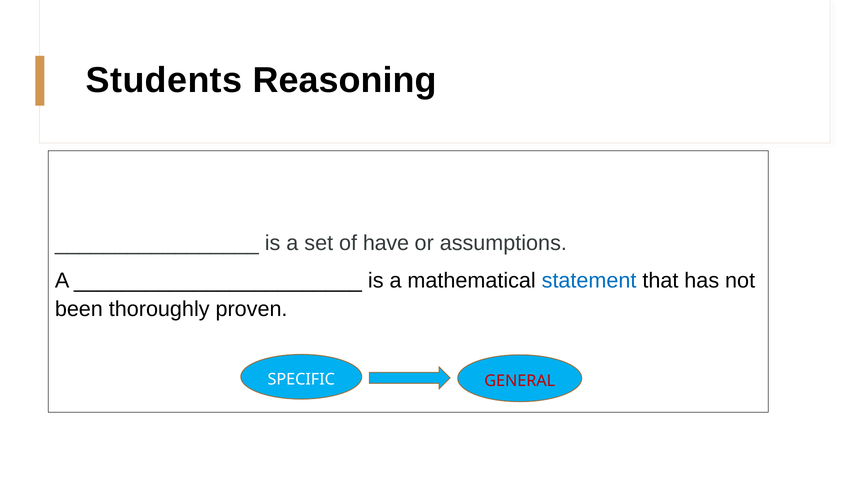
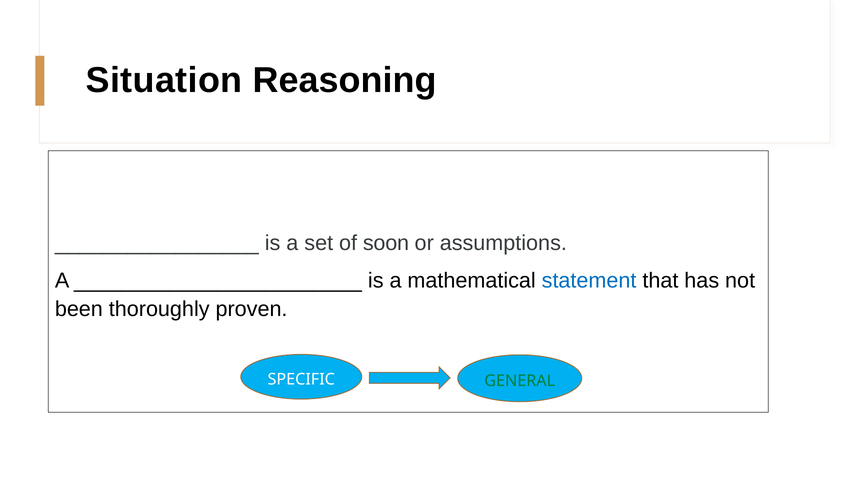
Students: Students -> Situation (164, 80)
have: have -> soon (386, 243)
GENERAL colour: red -> green (520, 380)
